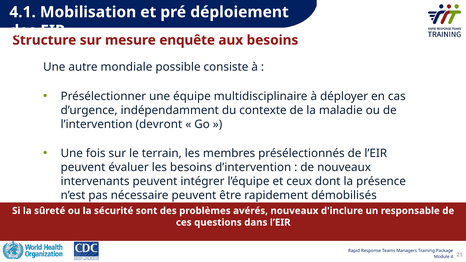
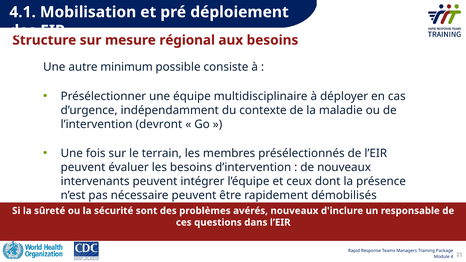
enquête: enquête -> régional (187, 40)
mondiale: mondiale -> minimum (127, 67)
